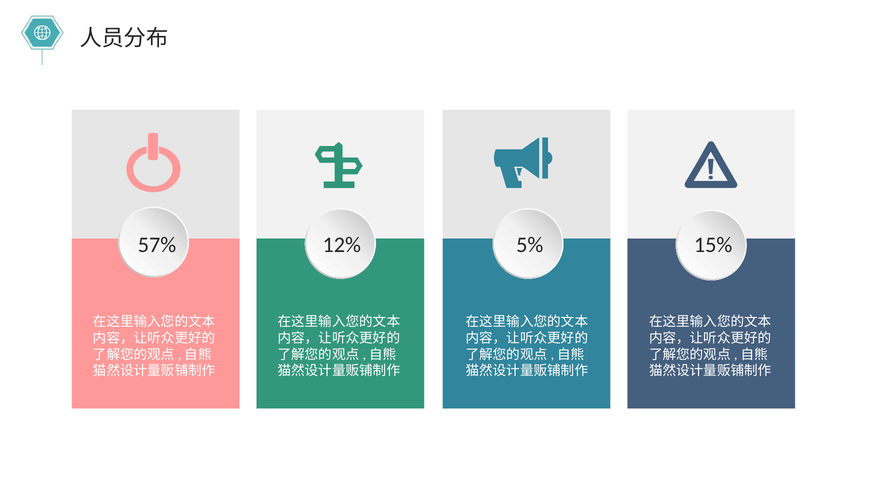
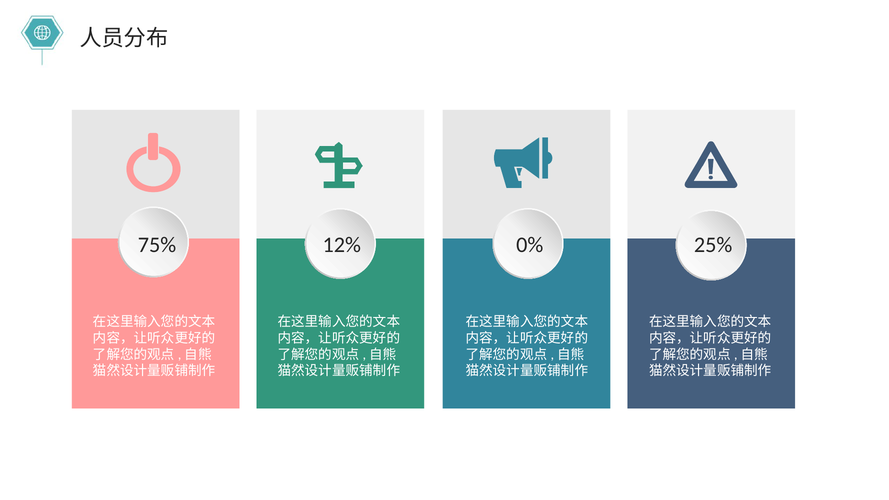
57%: 57% -> 75% (157, 245)
5%: 5% -> 0% (530, 245)
15%: 15% -> 25% (713, 245)
